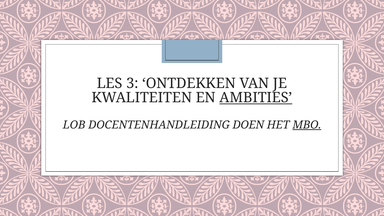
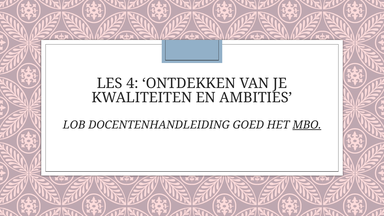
3: 3 -> 4 (132, 83)
AMBITIES underline: present -> none (256, 98)
DOEN: DOEN -> GOED (248, 125)
